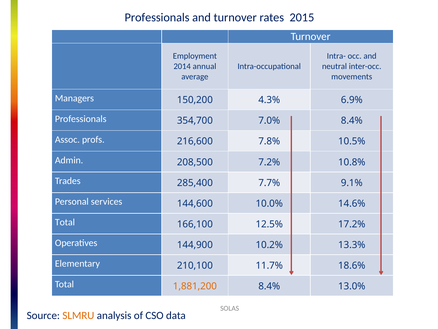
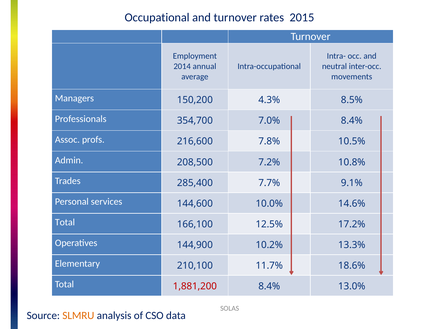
Professionals: Professionals -> Occupational (157, 17)
6.9%: 6.9% -> 8.5% (352, 100)
1,881,200 colour: orange -> red (195, 286)
